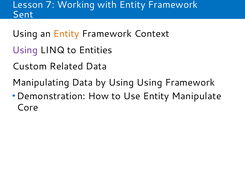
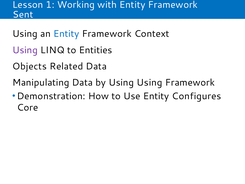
7: 7 -> 1 (50, 5)
Entity colour: orange -> blue (66, 34)
Custom: Custom -> Objects (30, 66)
Manipulate: Manipulate -> Configures (197, 96)
